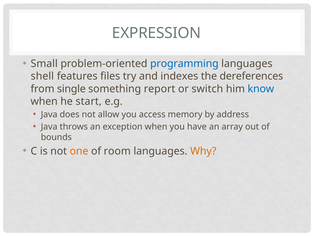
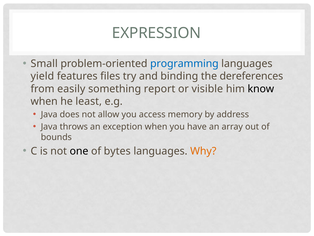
shell: shell -> yield (42, 76)
indexes: indexes -> binding (179, 76)
single: single -> easily (71, 89)
switch: switch -> visible (207, 89)
know colour: blue -> black (261, 89)
start: start -> least (89, 101)
one colour: orange -> black (79, 151)
room: room -> bytes (117, 151)
